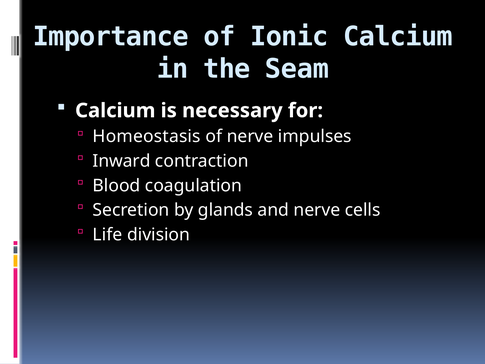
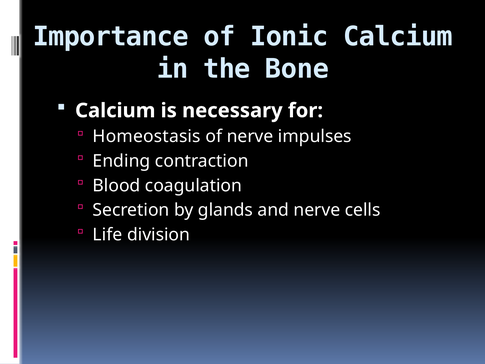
Seam: Seam -> Bone (297, 69)
Inward: Inward -> Ending (121, 161)
